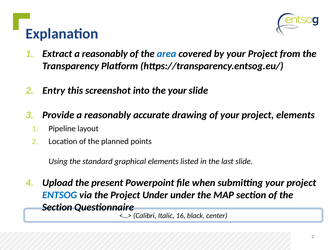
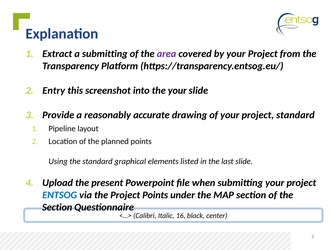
Extract a reasonably: reasonably -> submitting (105, 54)
area colour: blue -> purple (167, 54)
project elements: elements -> standard (295, 115)
Project Under: Under -> Points (155, 195)
